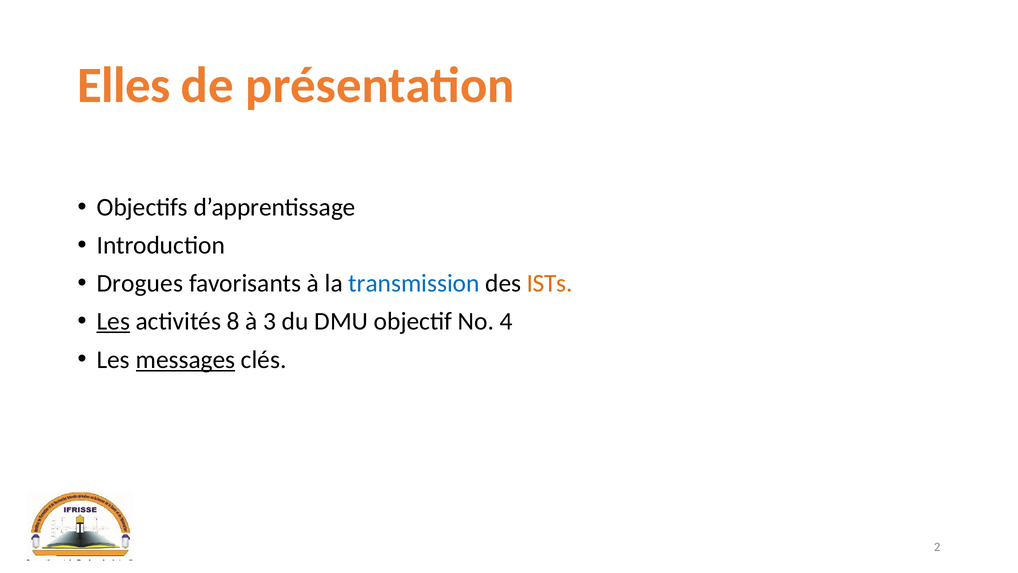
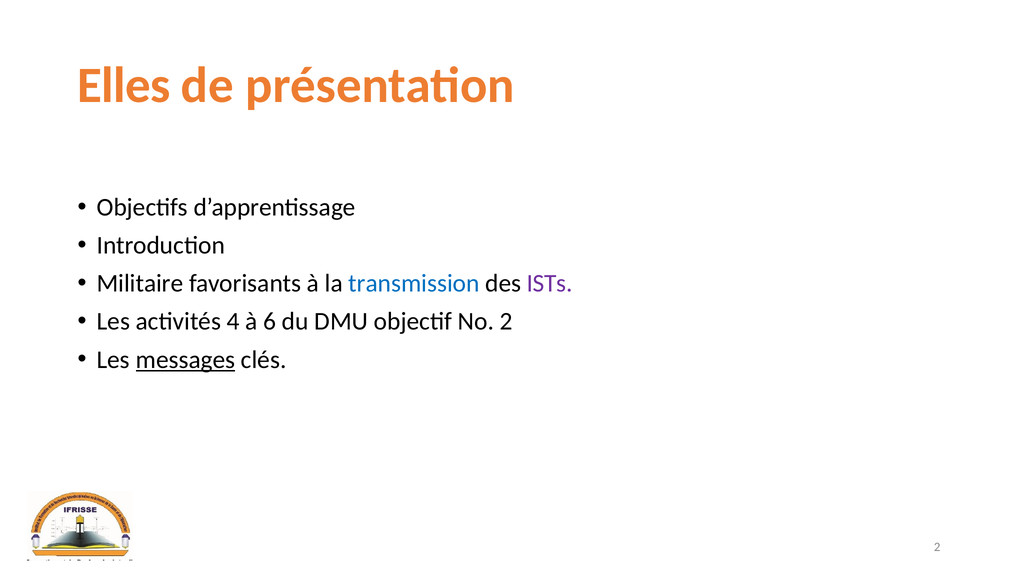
Drogues: Drogues -> Militaire (140, 283)
ISTs colour: orange -> purple (550, 283)
Les underline: present -> none (113, 321)
8: 8 -> 4 (233, 321)
3: 3 -> 6 (270, 321)
No 4: 4 -> 2 (506, 321)
